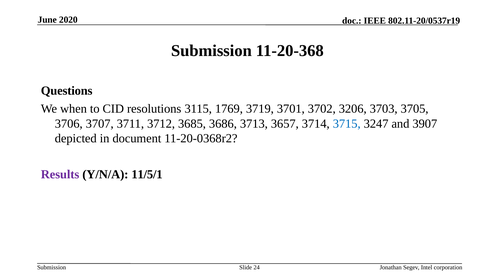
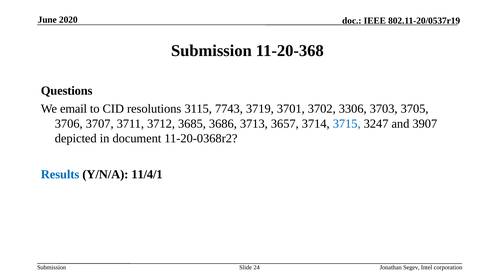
when: when -> email (74, 109)
1769: 1769 -> 7743 (229, 109)
3206: 3206 -> 3306 (353, 109)
Results colour: purple -> blue (60, 174)
11/5/1: 11/5/1 -> 11/4/1 (147, 174)
